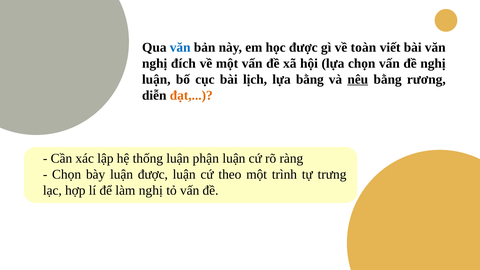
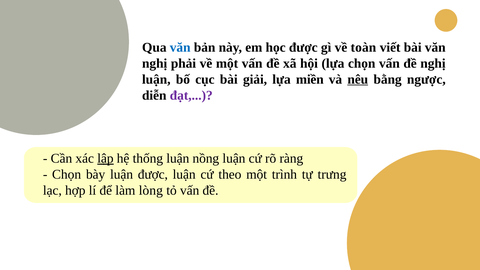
đích: đích -> phải (183, 63)
lịch: lịch -> giải (255, 79)
lựa bằng: bằng -> miền (310, 79)
rương: rương -> ngược (426, 79)
đạt colour: orange -> purple (191, 95)
lập underline: none -> present (105, 158)
phận: phận -> nồng (206, 158)
làm nghị: nghị -> lòng (151, 190)
